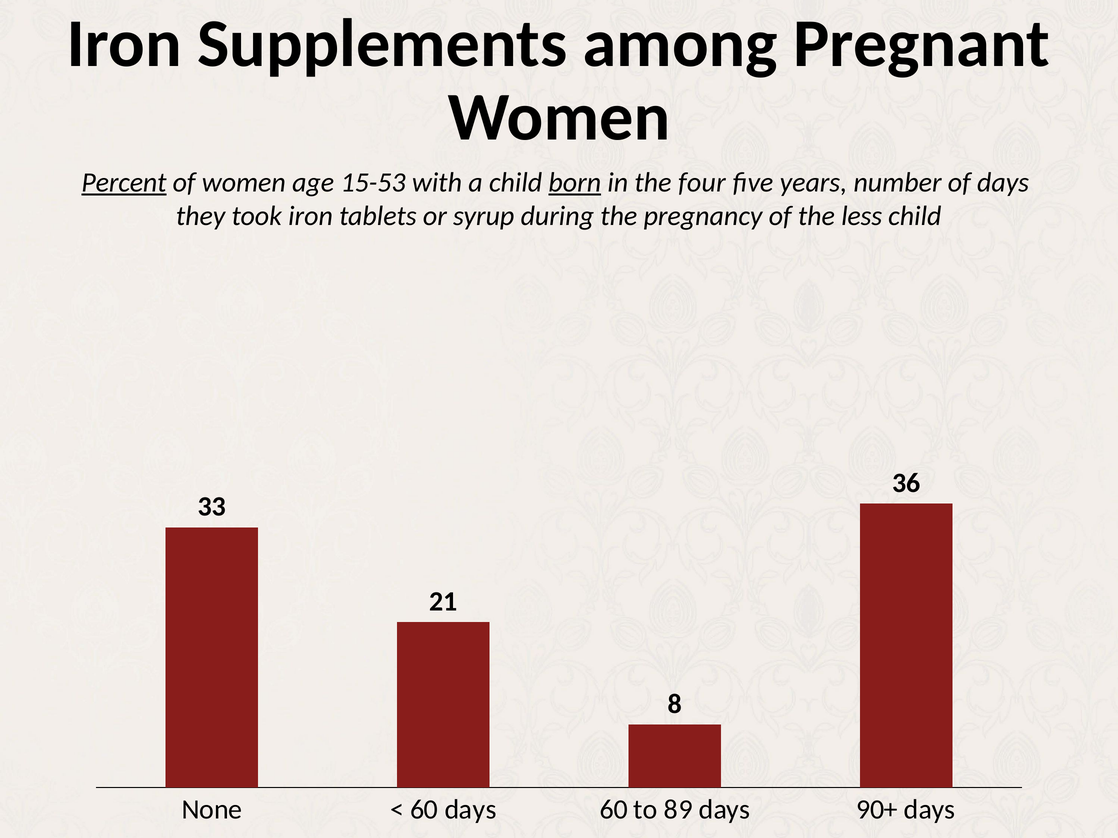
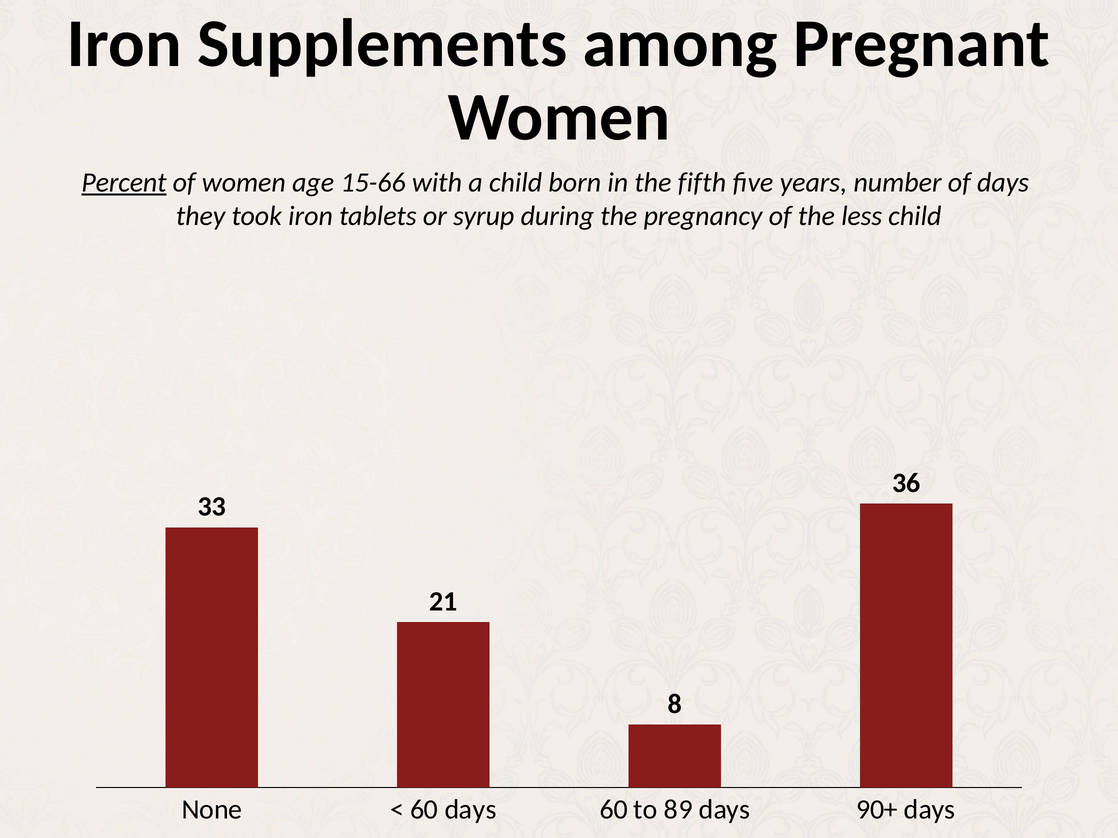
15-53: 15-53 -> 15-66 (373, 183)
born underline: present -> none (575, 183)
four: four -> fifth (702, 183)
